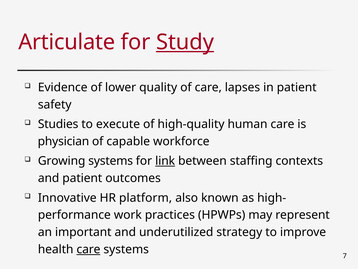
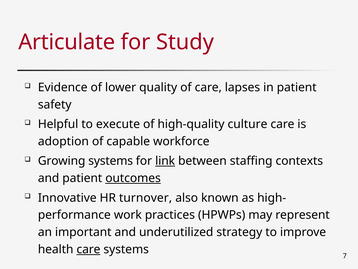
Study underline: present -> none (185, 42)
Studies: Studies -> Helpful (58, 124)
human: human -> culture (247, 124)
physician: physician -> adoption (63, 141)
outcomes underline: none -> present (133, 178)
platform: platform -> turnover (146, 197)
